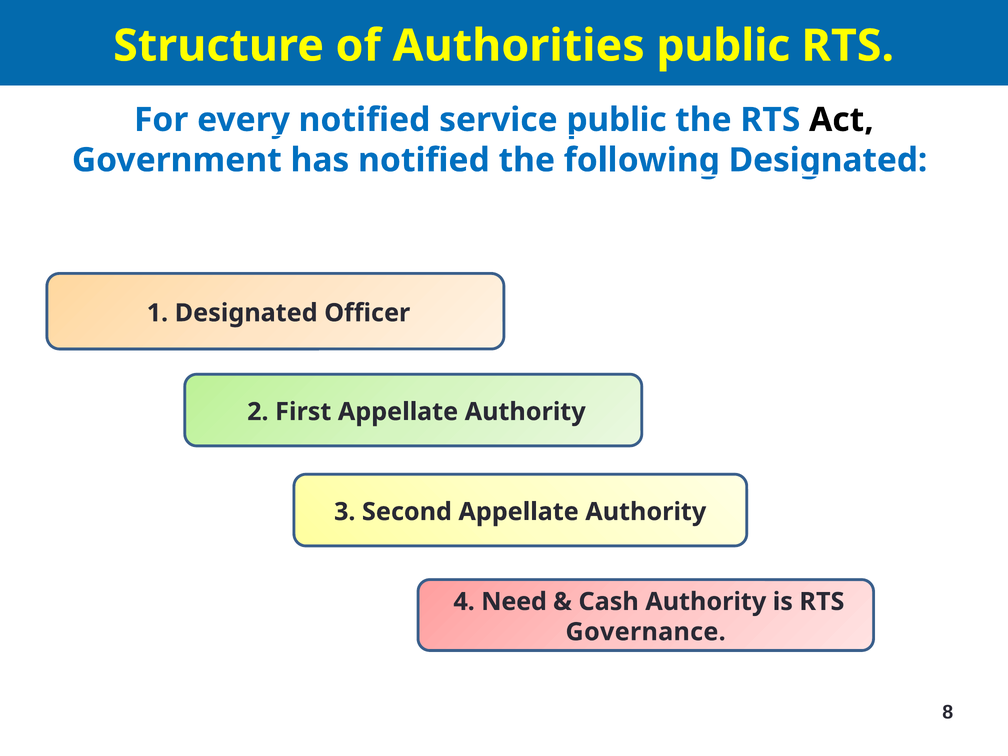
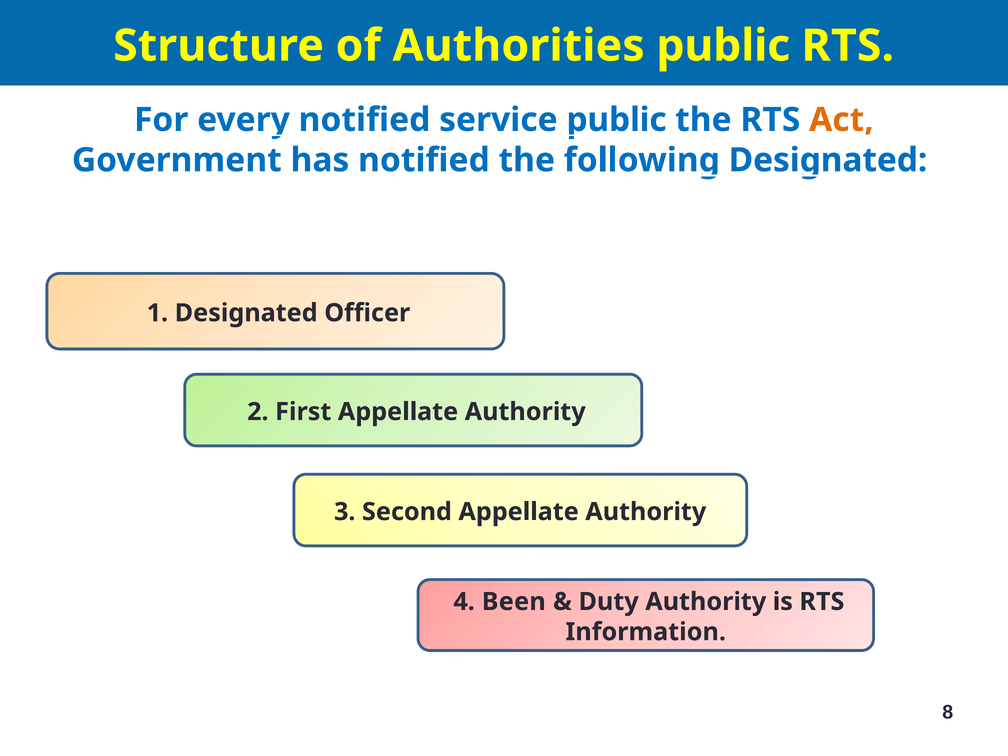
Act colour: black -> orange (841, 120)
Need: Need -> Been (514, 602)
Cash: Cash -> Duty (609, 602)
Governance: Governance -> Information (646, 632)
